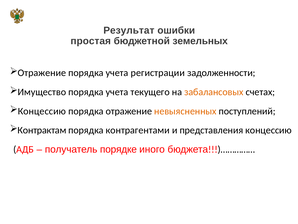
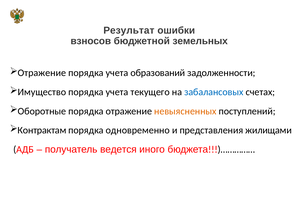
простая: простая -> взносов (91, 41)
регистрации: регистрации -> образований (158, 73)
забалансовых colour: orange -> blue (214, 92)
Концессию: Концессию -> Оборотные (42, 111)
контрагентами: контрагентами -> одновременно (138, 130)
представления концессию: концессию -> жилищами (269, 130)
порядке: порядке -> ведется (118, 149)
